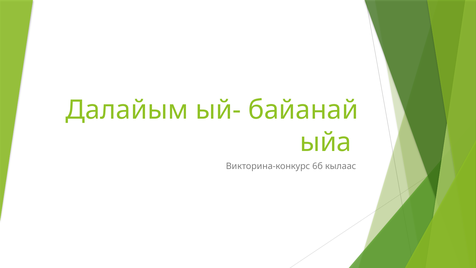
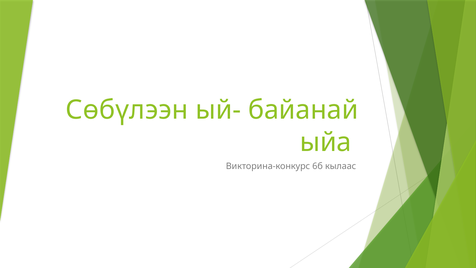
Далайым: Далайым -> Сөбүлээн (127, 110)
